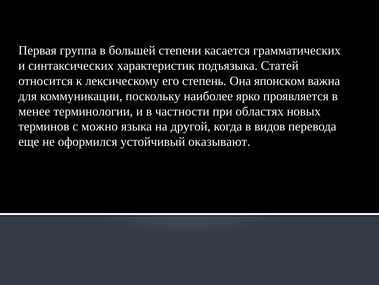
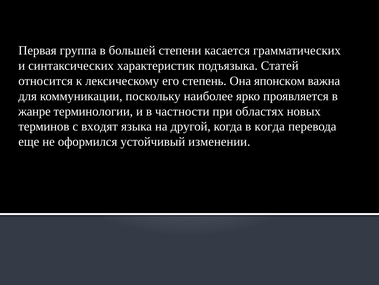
менее: менее -> жанре (34, 111)
можно: можно -> входят (100, 126)
в видов: видов -> когда (270, 126)
оказывают: оказывают -> изменении (219, 141)
